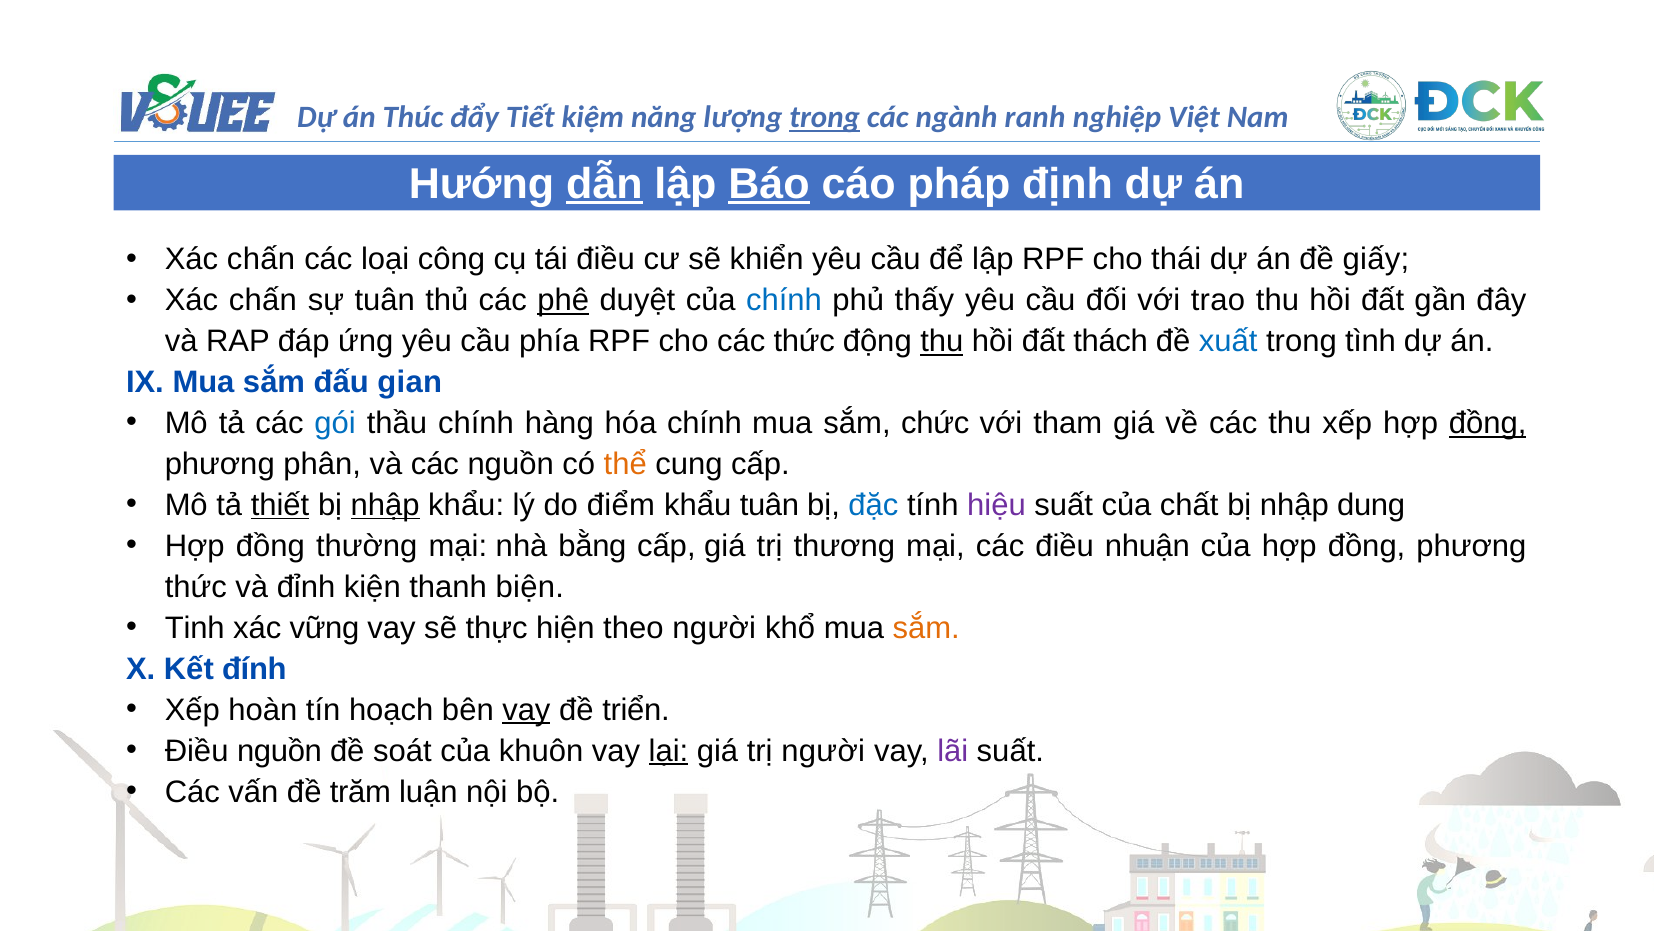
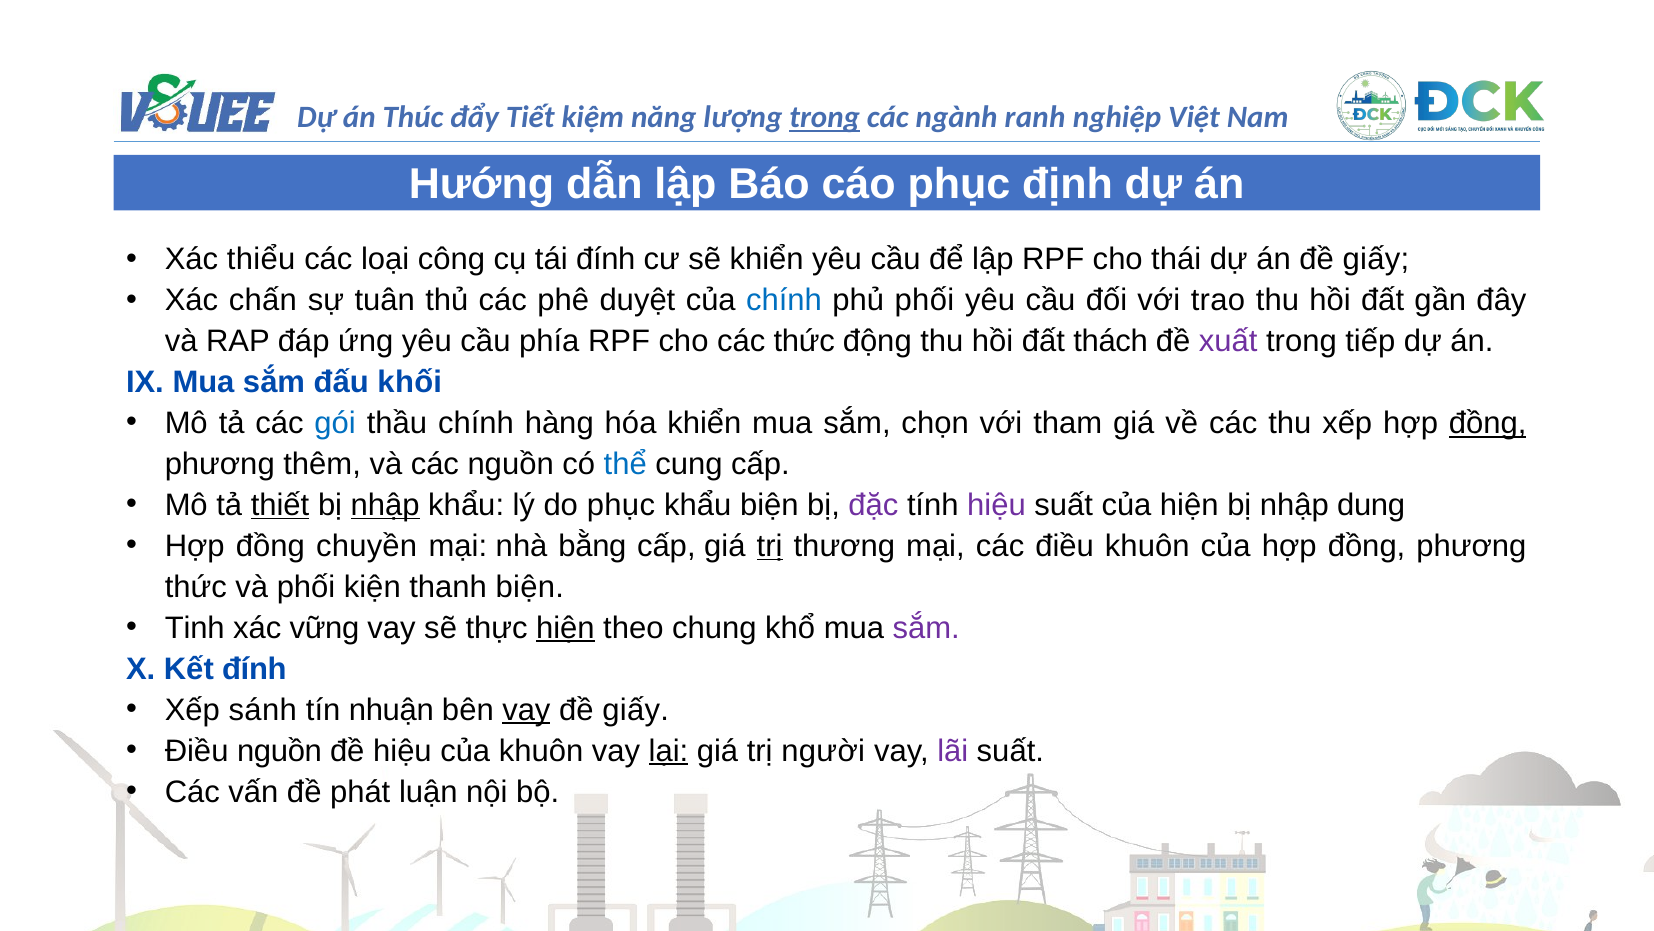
dẫn underline: present -> none (604, 184)
Báo underline: present -> none (769, 184)
cáo pháp: pháp -> phục (959, 184)
chấn: chấn -> thiểu (261, 259)
tái điều: điều -> đính (606, 259)
phê underline: present -> none (563, 300)
phủ thấy: thấy -> phối (924, 300)
thu underline: present -> none (942, 341)
xuất colour: blue -> purple (1228, 341)
tình: tình -> tiếp (1370, 341)
gian: gian -> khối (410, 382)
hóa chính: chính -> khiển (704, 423)
chức: chức -> chọn (935, 423)
phân: phân -> thêm (322, 464)
thể colour: orange -> blue (625, 464)
do điểm: điểm -> phục (621, 505)
khẩu tuân: tuân -> biện (769, 505)
đặc colour: blue -> purple (873, 505)
của chất: chất -> hiện (1189, 505)
thường: thường -> chuyền (367, 546)
trị underline: none -> present (770, 546)
điều nhuận: nhuận -> khuôn (1147, 546)
và đỉnh: đỉnh -> phối (306, 587)
hiện underline: none -> present (565, 628)
theo người: người -> chung (714, 628)
sắm colour: orange -> purple (926, 628)
hoàn: hoàn -> sánh (263, 709)
hoạch: hoạch -> nhuận (391, 709)
triển: triển -> giấy (636, 709)
đề soát: soát -> hiệu (402, 750)
trăm: trăm -> phát (360, 791)
